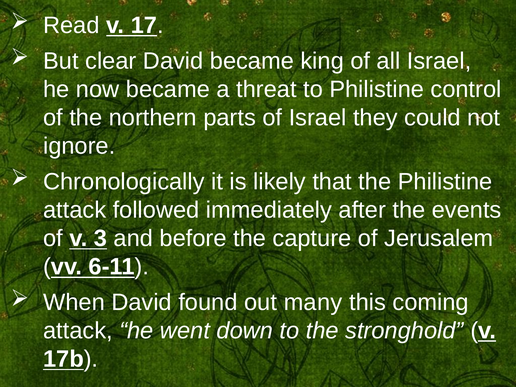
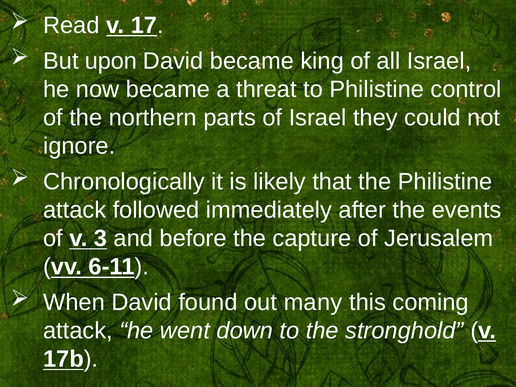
clear: clear -> upon (111, 61)
